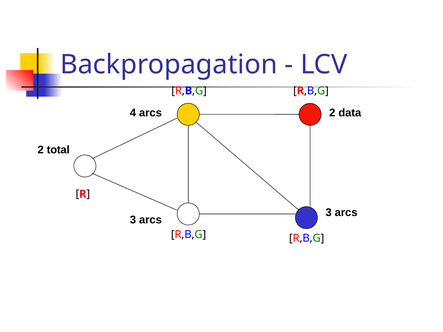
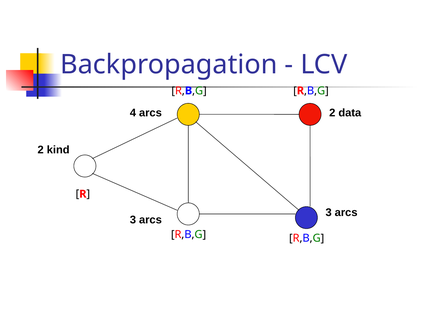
total: total -> kind (58, 150)
